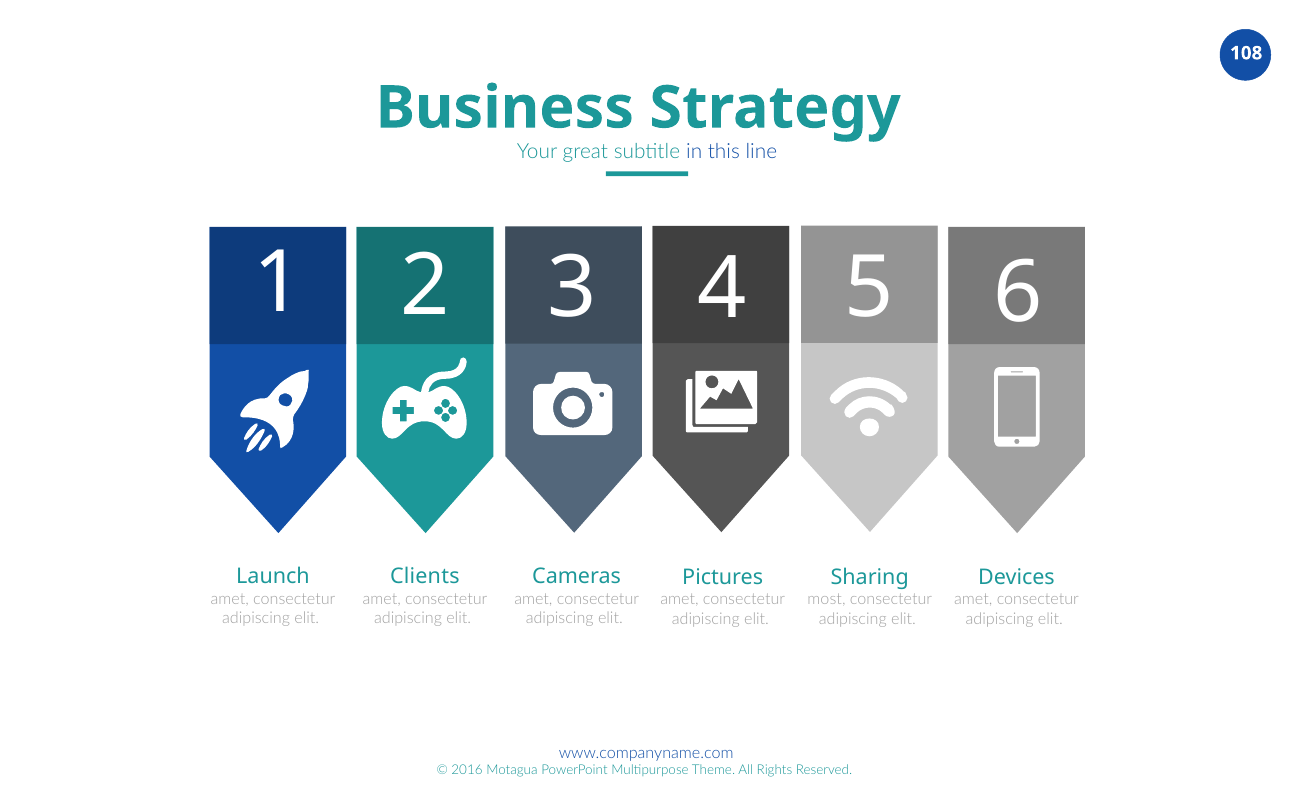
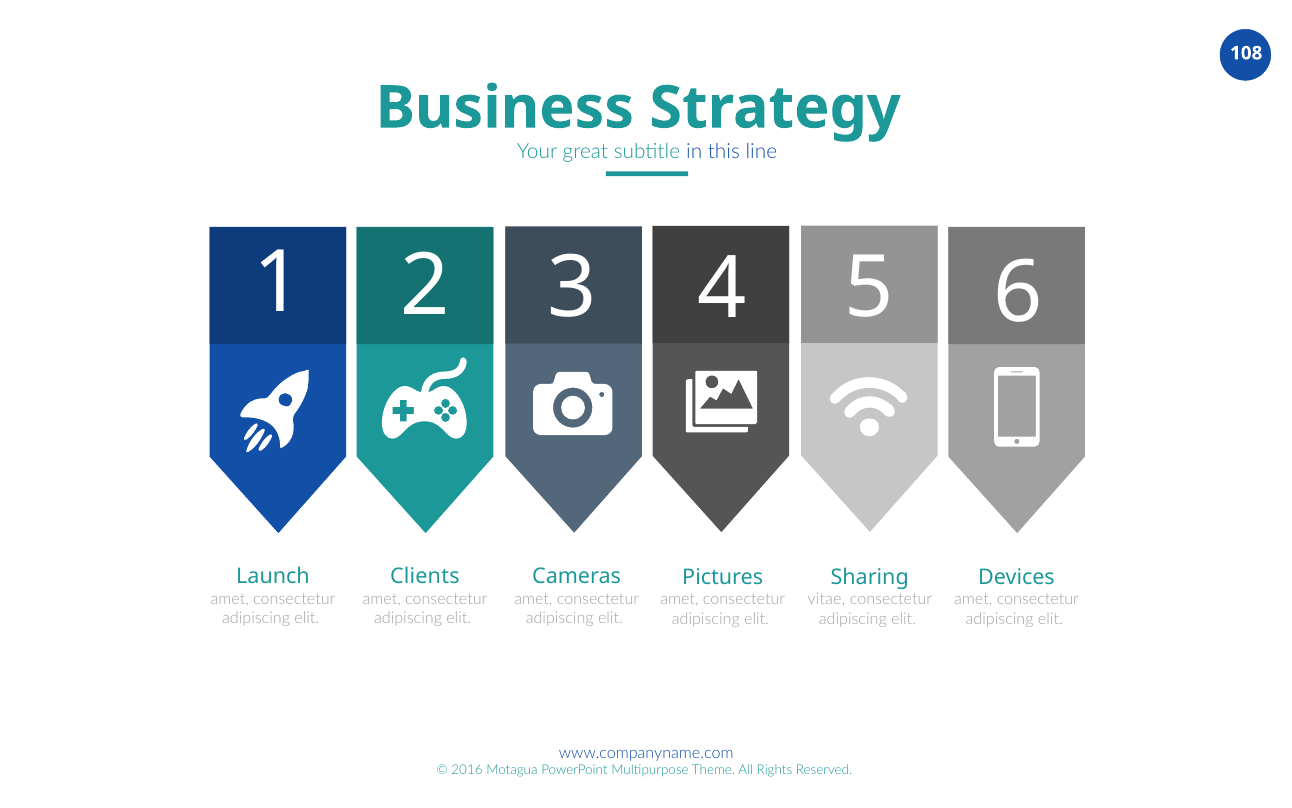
most: most -> vitae (826, 599)
